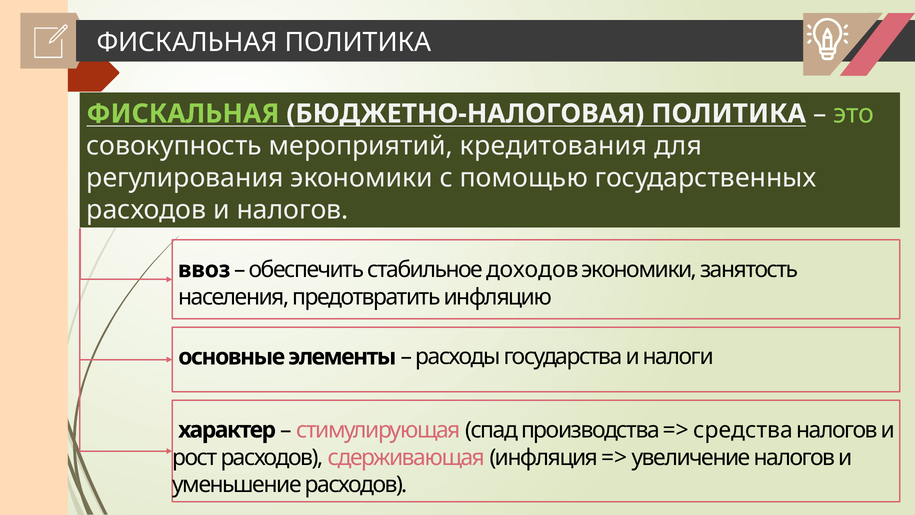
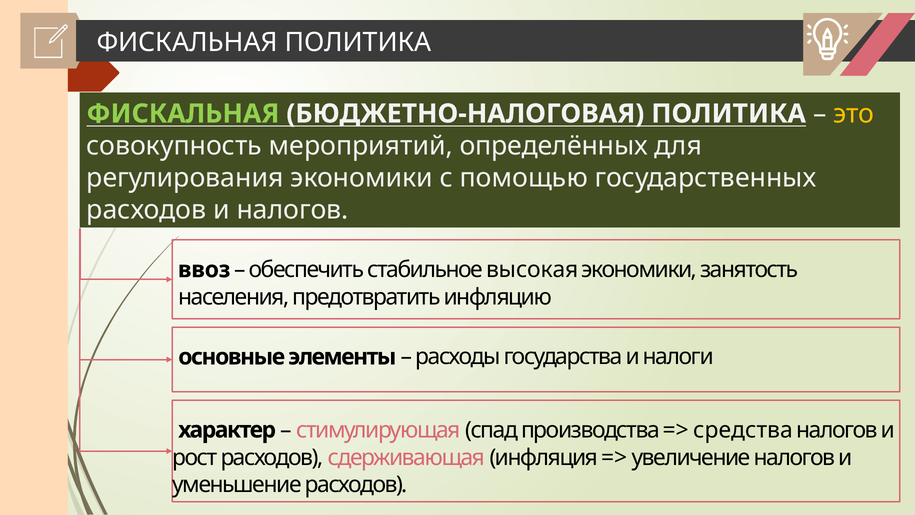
это colour: light green -> yellow (854, 114)
кредитования: кредитования -> определённых (554, 146)
доходов: доходов -> высокая (532, 270)
